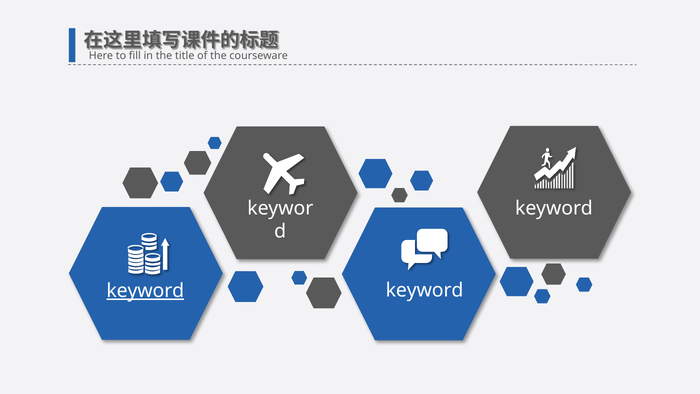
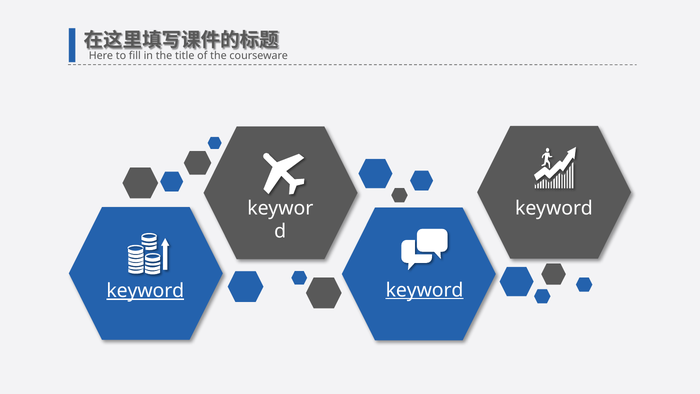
keyword underline: none -> present (425, 290)
